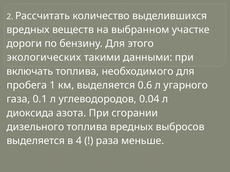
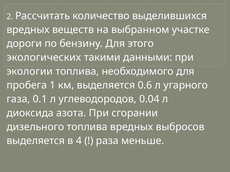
включать: включать -> экологии (30, 72)
